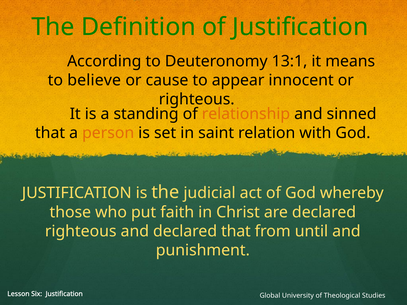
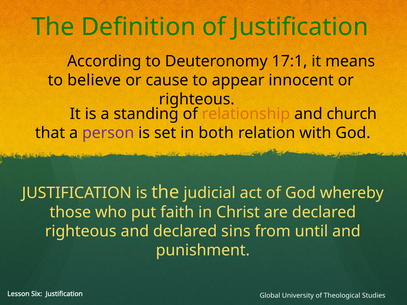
13:1: 13:1 -> 17:1 (290, 61)
sinned: sinned -> church (352, 114)
person colour: orange -> purple (108, 133)
saint: saint -> both (216, 133)
declared that: that -> sins (236, 232)
